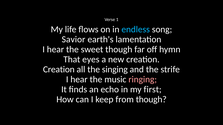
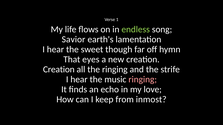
endless colour: light blue -> light green (136, 30)
the singing: singing -> ringing (115, 70)
first: first -> love (153, 90)
from though: though -> inmost (151, 100)
